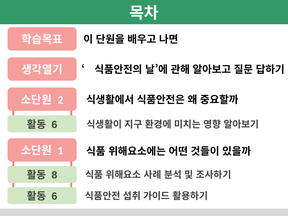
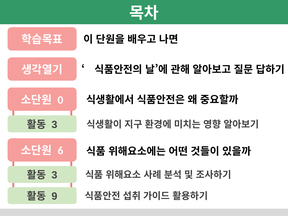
2: 2 -> 0 (60, 100)
6: 6 -> 3 (54, 125)
1: 1 -> 6 (60, 151)
8: 8 -> 3 (54, 175)
6: 6 -> 9 (54, 196)
